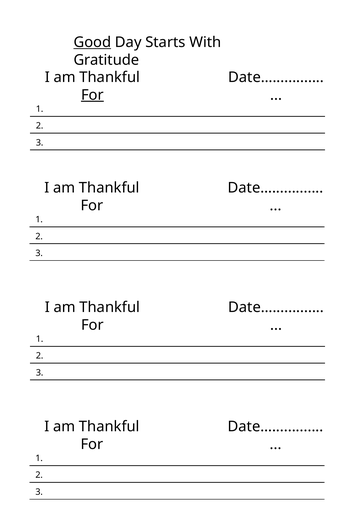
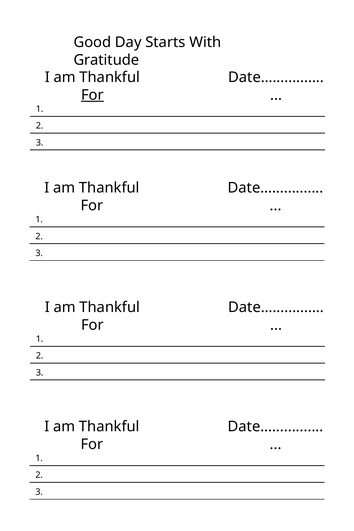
Good underline: present -> none (92, 42)
